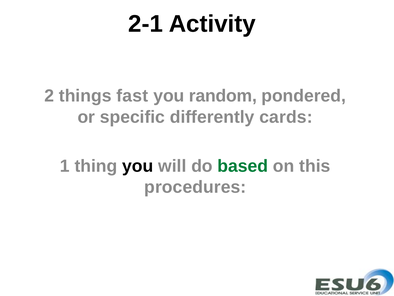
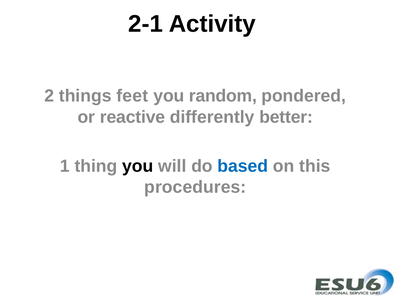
fast: fast -> feet (132, 96)
specific: specific -> reactive (132, 117)
cards: cards -> better (286, 117)
based colour: green -> blue (243, 166)
